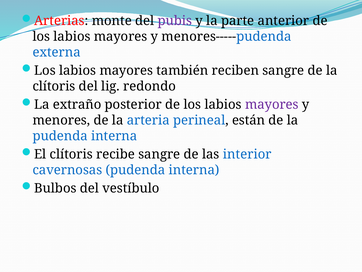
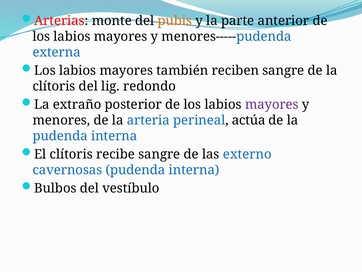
pubis colour: purple -> orange (175, 21)
están: están -> actúa (249, 120)
interior: interior -> externo (247, 154)
